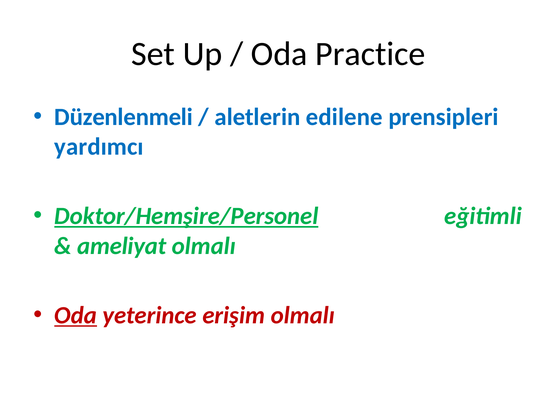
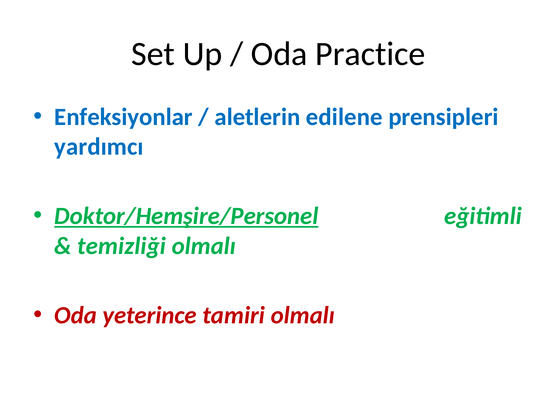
Düzenlenmeli: Düzenlenmeli -> Enfeksiyonlar (124, 117)
ameliyat: ameliyat -> temizliği (122, 246)
Oda underline: present -> none (76, 315)
erişim: erişim -> tamiri (234, 315)
